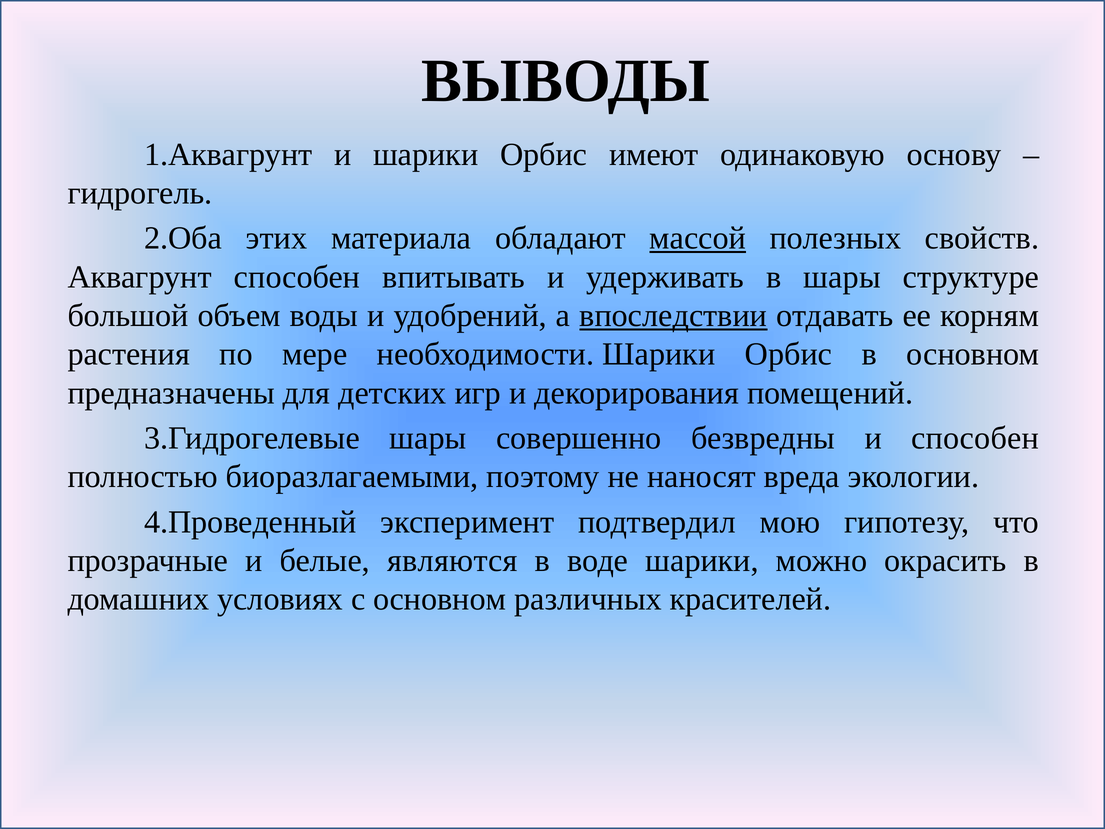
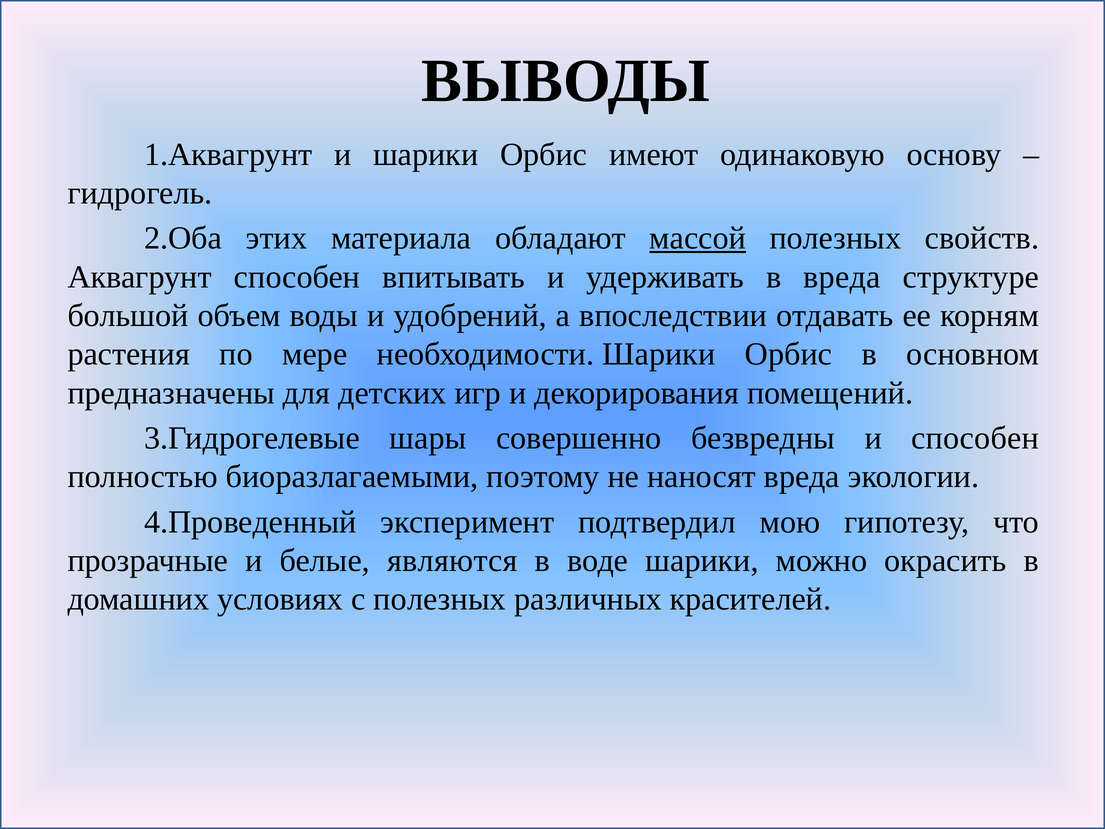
в шары: шары -> вреда (842, 277)
впоследствии underline: present -> none (673, 315)
с основном: основном -> полезных (440, 599)
